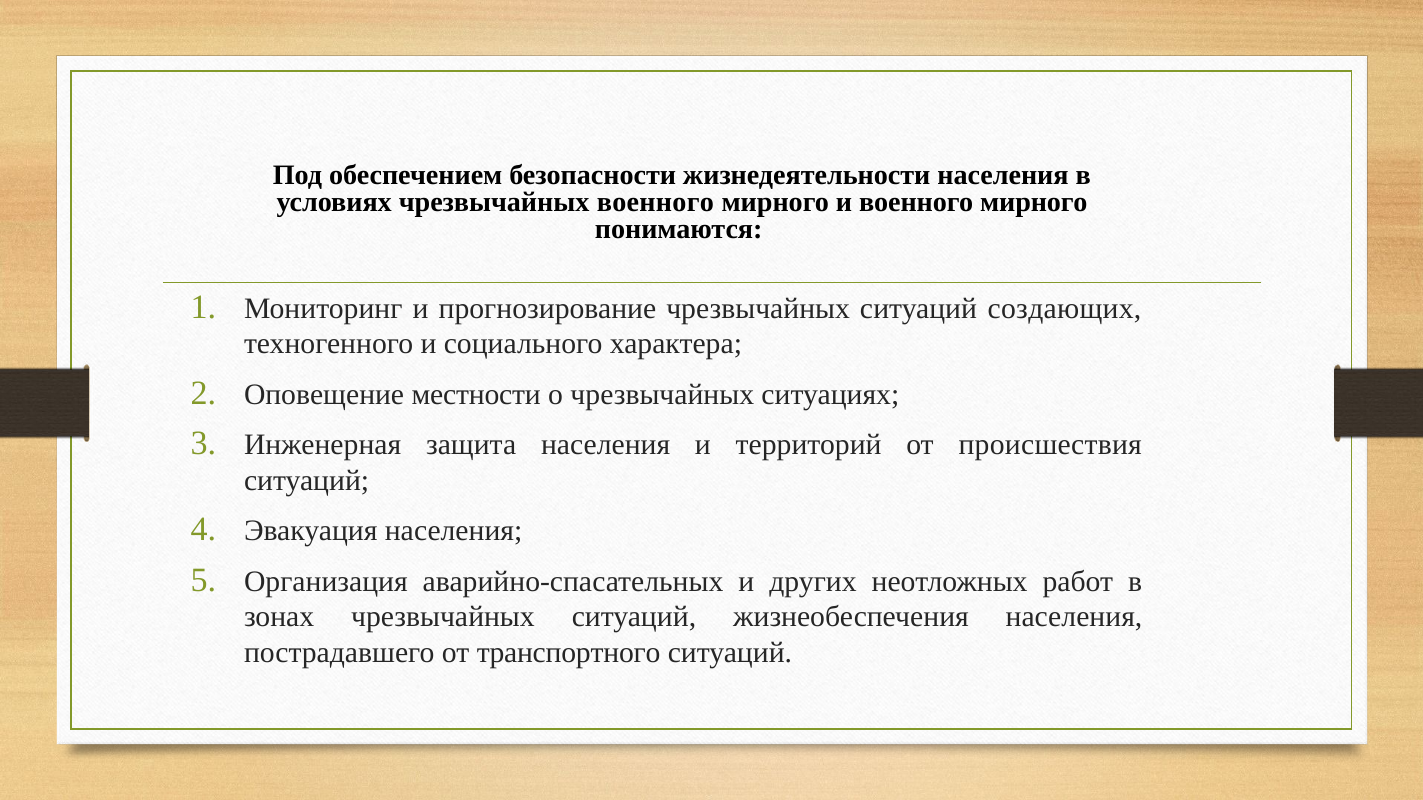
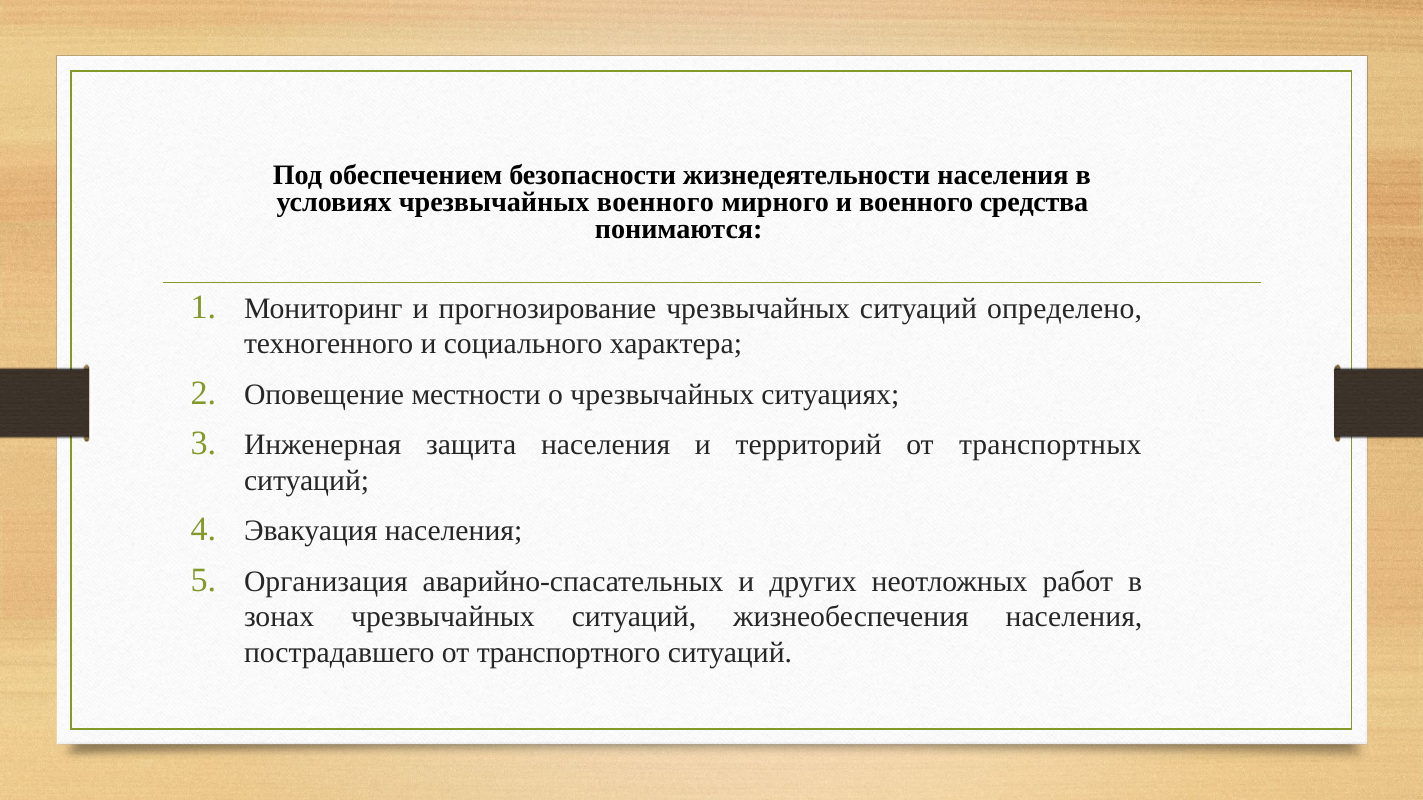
и военного мирного: мирного -> средства (1034, 202)
создающих: создающих -> определено (1065, 309)
происшествия: происшествия -> транспортных (1050, 445)
